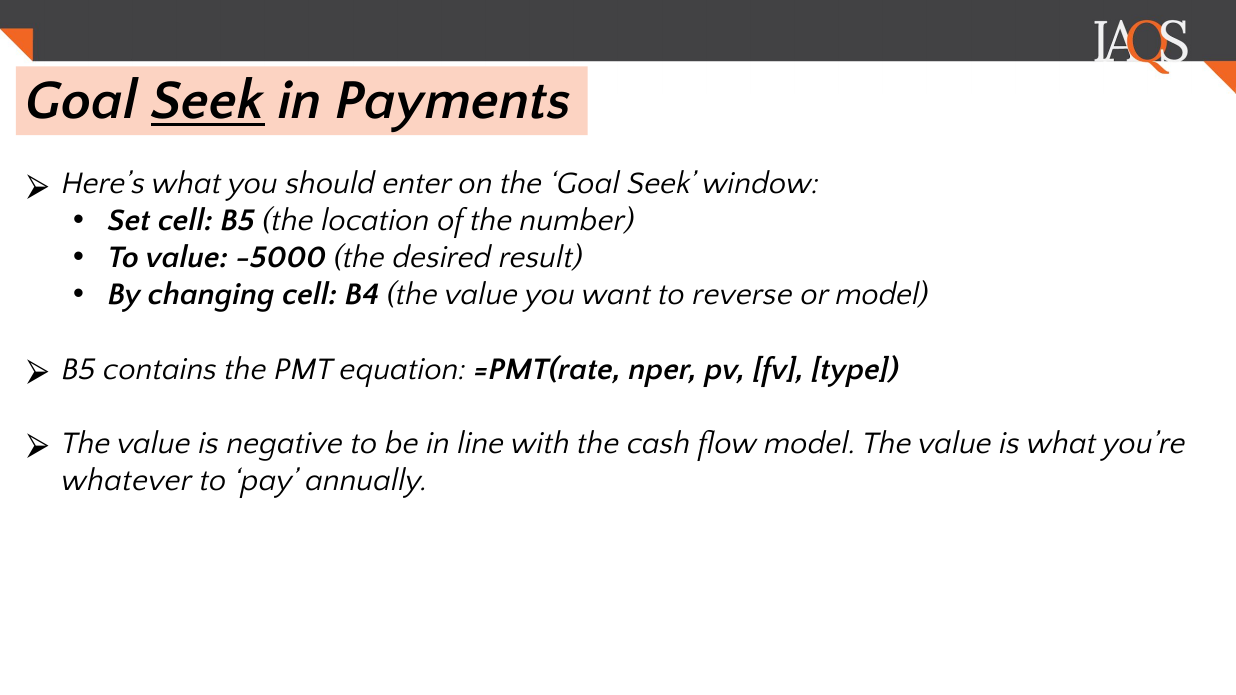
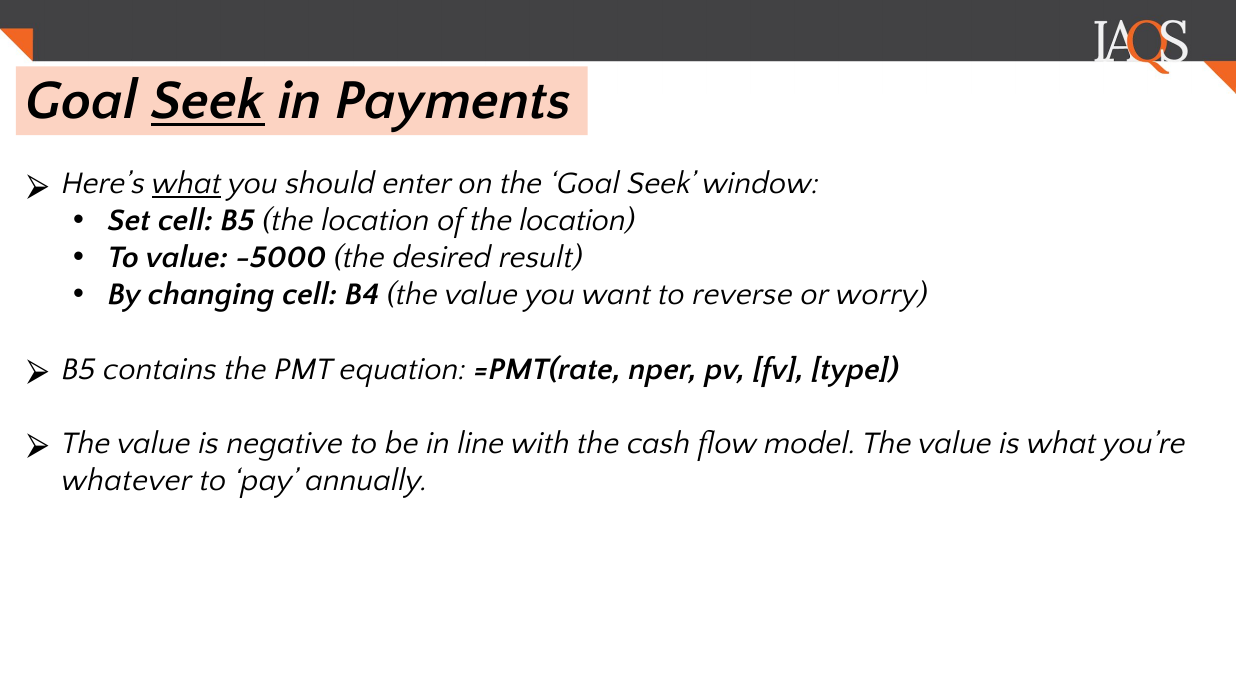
what underline: none -> present (187, 184)
of the number: number -> location (577, 221)
or model: model -> worry (882, 295)
